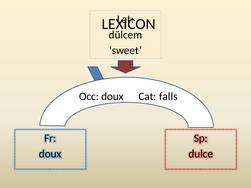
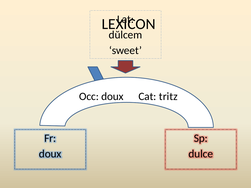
falls: falls -> tritz (168, 97)
